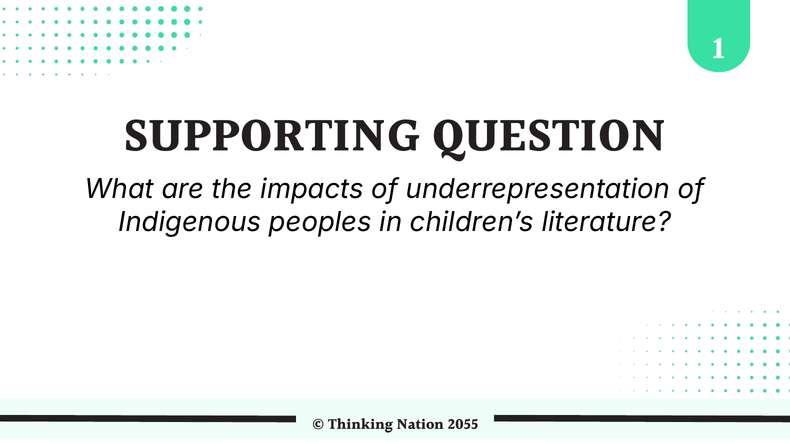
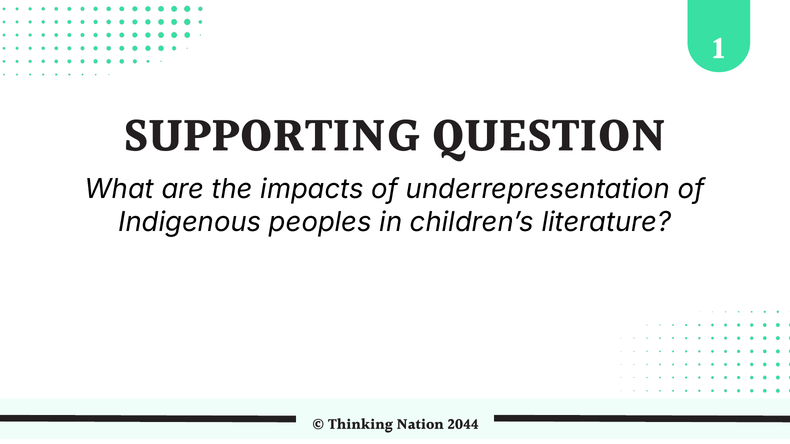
2055: 2055 -> 2044 (463, 425)
